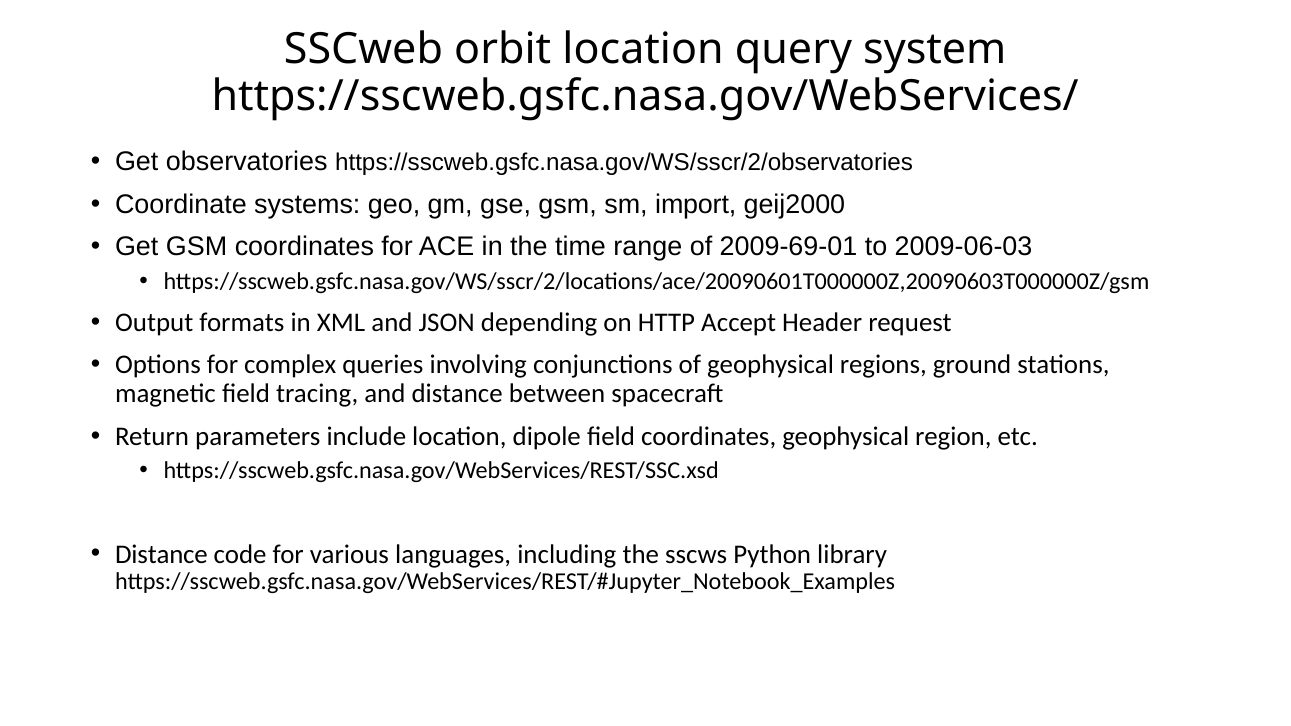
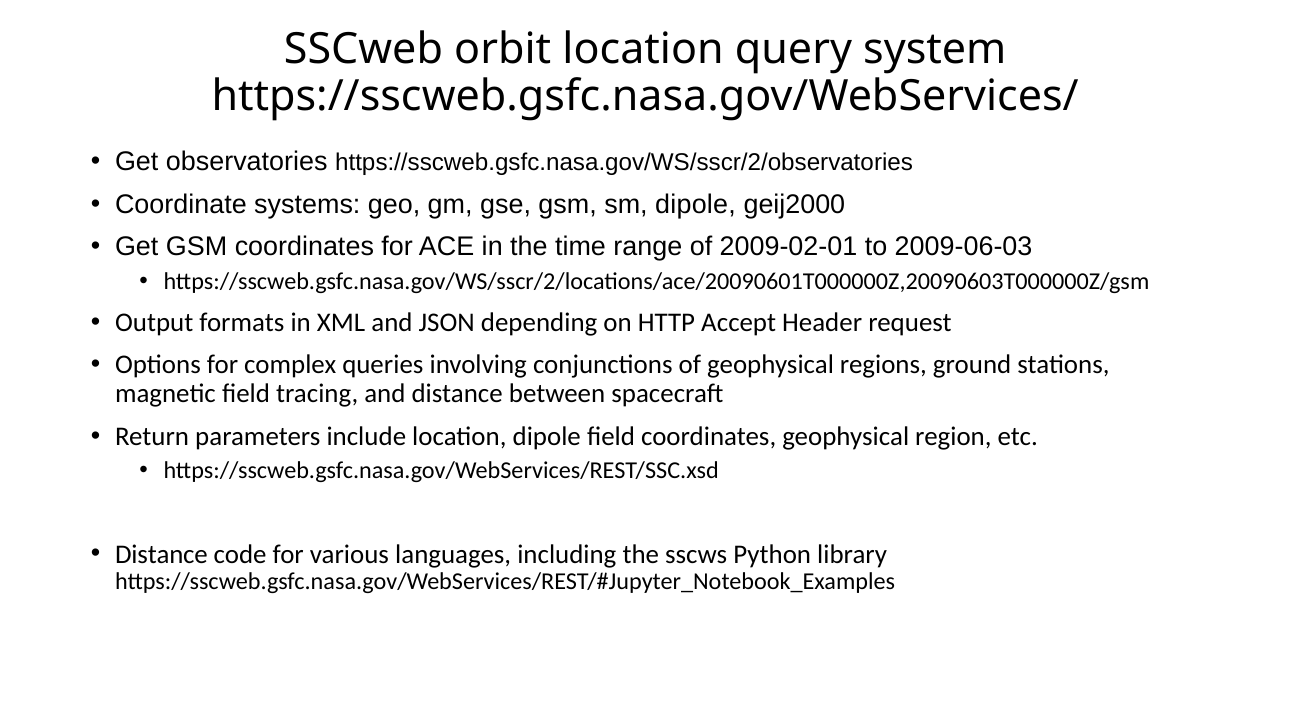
sm import: import -> dipole (696, 204)
2009-69-01: 2009-69-01 -> 2009-02-01 (788, 247)
